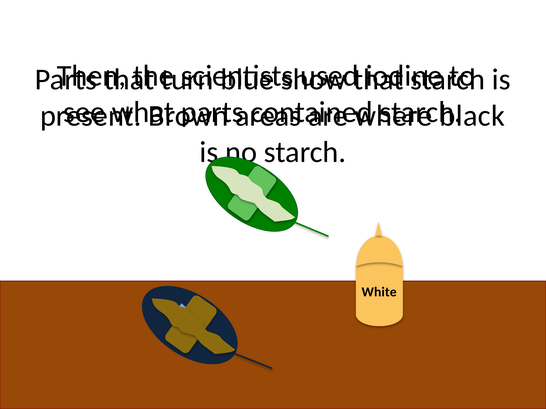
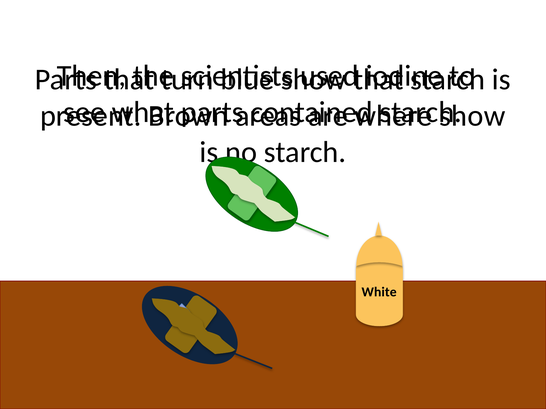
black: black -> show (472, 116)
